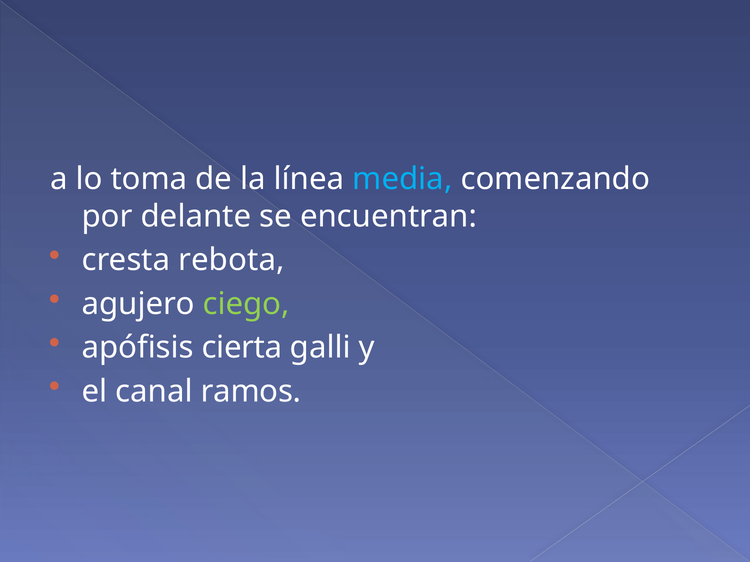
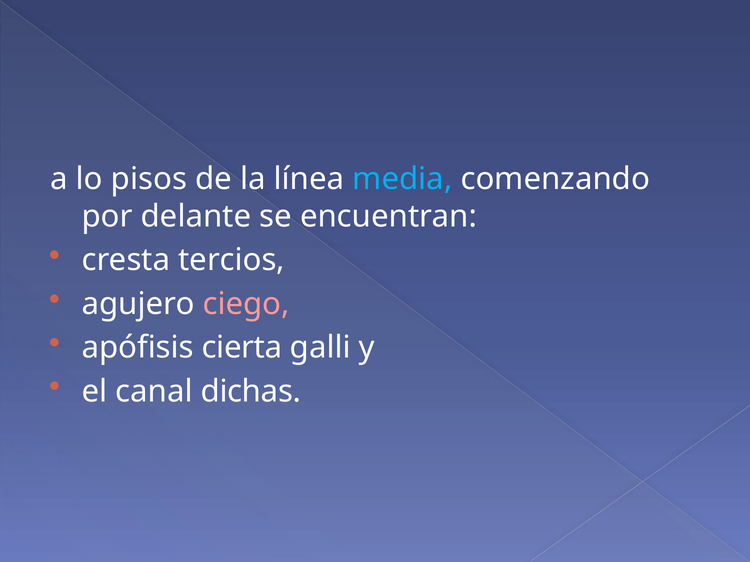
toma: toma -> pisos (149, 179)
rebota: rebota -> tercios (232, 260)
ciego colour: light green -> pink (246, 304)
ramos: ramos -> dichas (251, 392)
